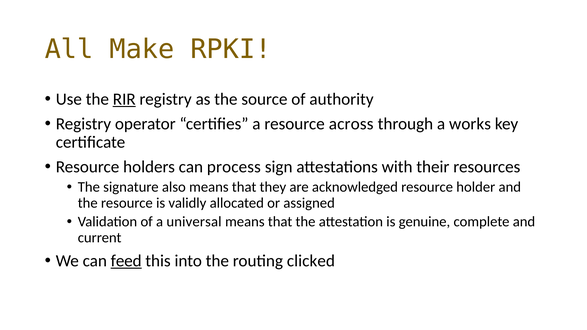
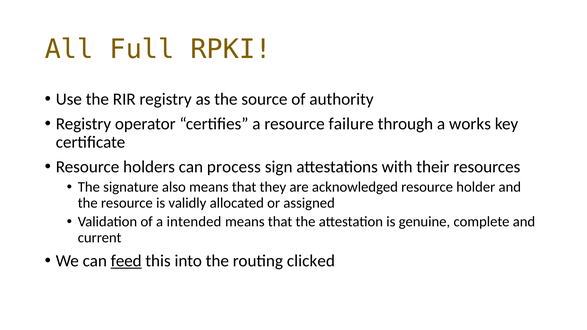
Make: Make -> Full (142, 49)
RIR underline: present -> none (124, 99)
across: across -> failure (351, 124)
universal: universal -> intended (194, 222)
